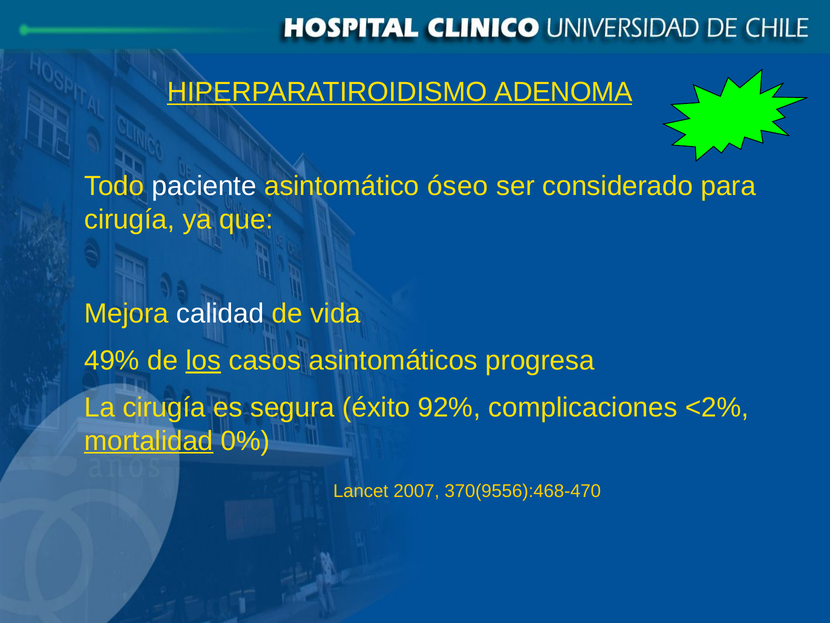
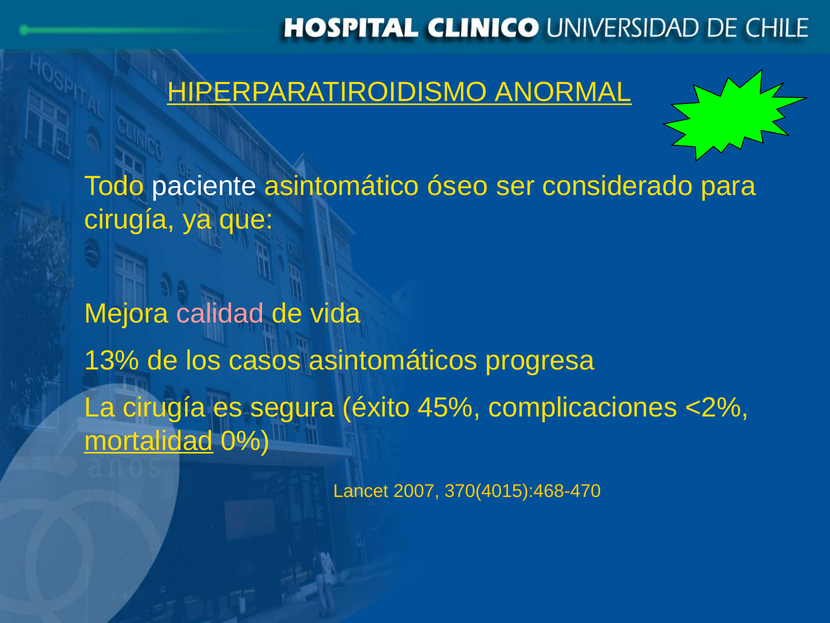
ADENOMA: ADENOMA -> ANORMAL (563, 92)
calidad colour: white -> pink (220, 313)
49%: 49% -> 13% (112, 360)
los underline: present -> none (203, 360)
92%: 92% -> 45% (449, 407)
370(9556):468-470: 370(9556):468-470 -> 370(4015):468-470 (523, 491)
